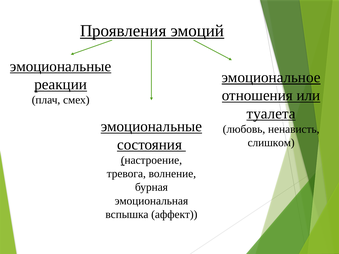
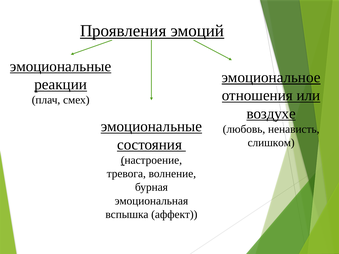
туалета: туалета -> воздухе (271, 114)
